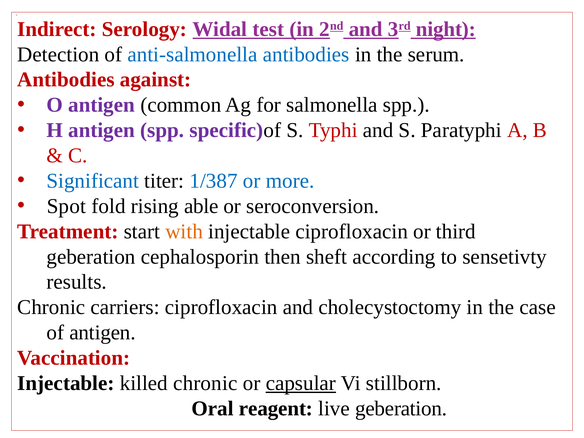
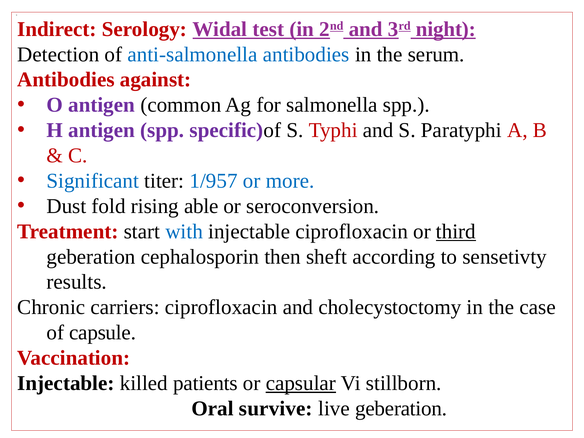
1/387: 1/387 -> 1/957 (214, 181)
Spot: Spot -> Dust (66, 206)
with colour: orange -> blue (184, 231)
third underline: none -> present (456, 231)
of antigen: antigen -> capsule (103, 333)
killed chronic: chronic -> patients (205, 383)
reagent: reagent -> survive (276, 408)
